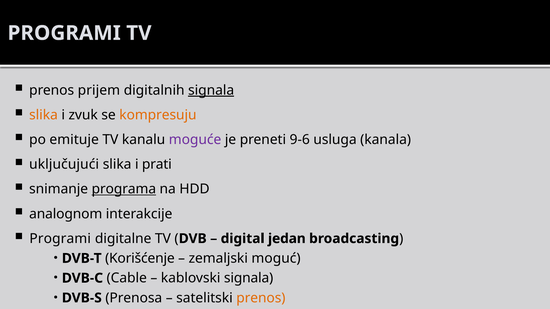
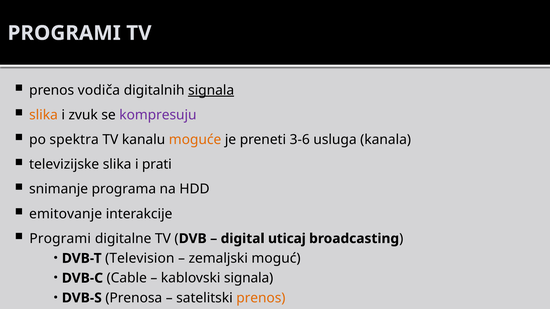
prijem: prijem -> vodiča (99, 90)
kompresuju colour: orange -> purple (158, 115)
emituje: emituje -> spektra (74, 140)
moguće colour: purple -> orange (195, 140)
9-6: 9-6 -> 3-6 (300, 140)
uključujući: uključujući -> televizijske (64, 165)
programa underline: present -> none (124, 189)
analognom: analognom -> emitovanje (66, 214)
jedan: jedan -> uticaj (287, 239)
Korišćenje: Korišćenje -> Television (140, 259)
